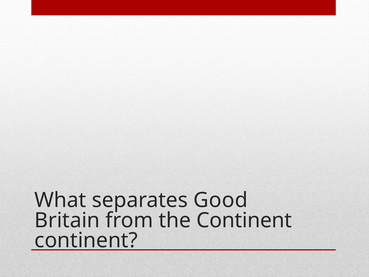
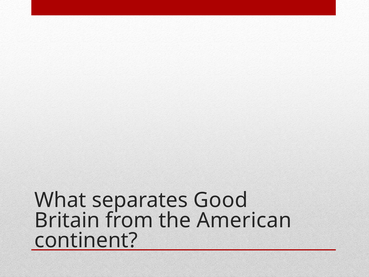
the Continent: Continent -> American (244, 220)
